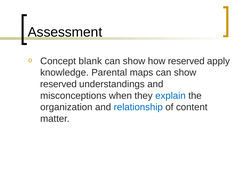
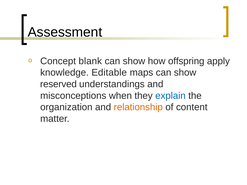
how reserved: reserved -> offspring (186, 61)
Parental: Parental -> Editable (109, 73)
relationship colour: blue -> orange (138, 107)
